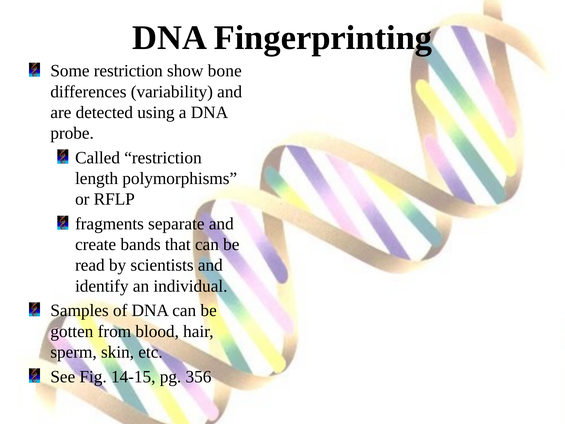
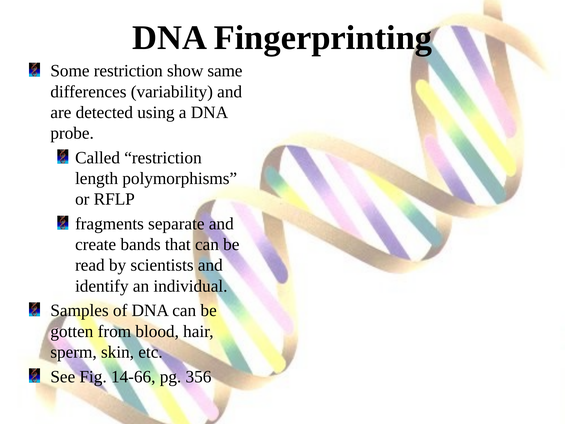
bone: bone -> same (225, 71)
14-15: 14-15 -> 14-66 (133, 376)
